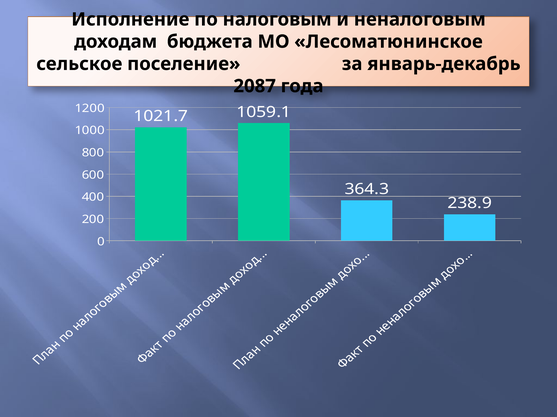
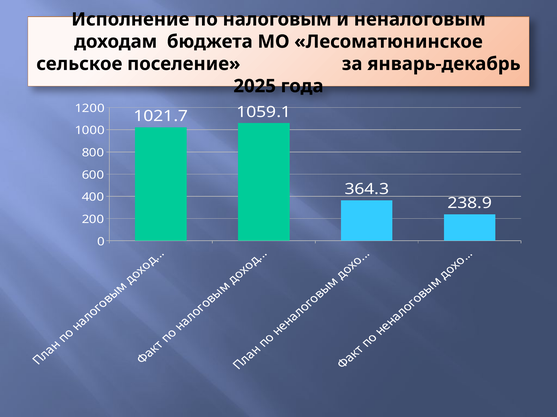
2087: 2087 -> 2025 (255, 86)
